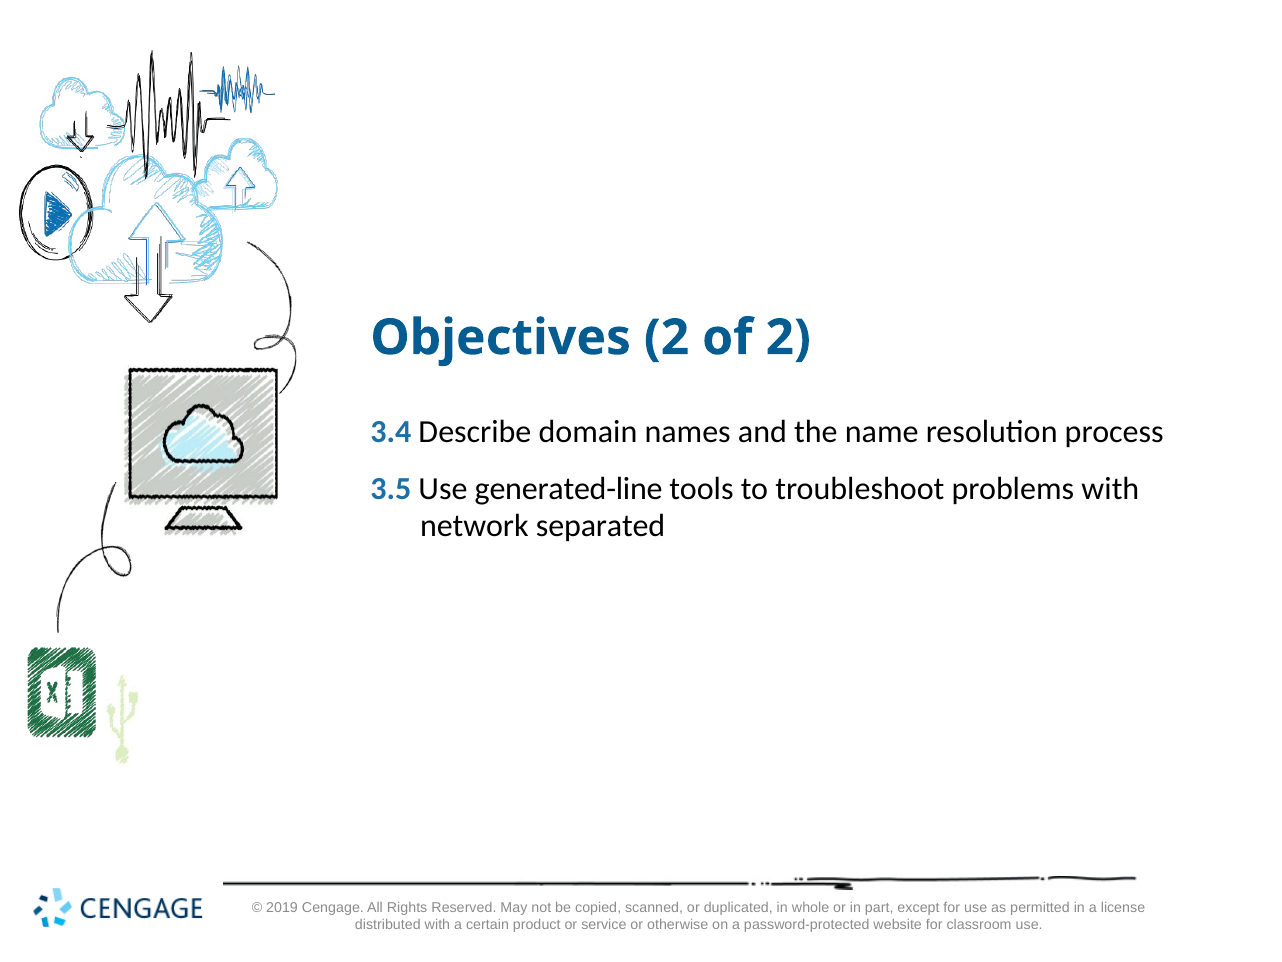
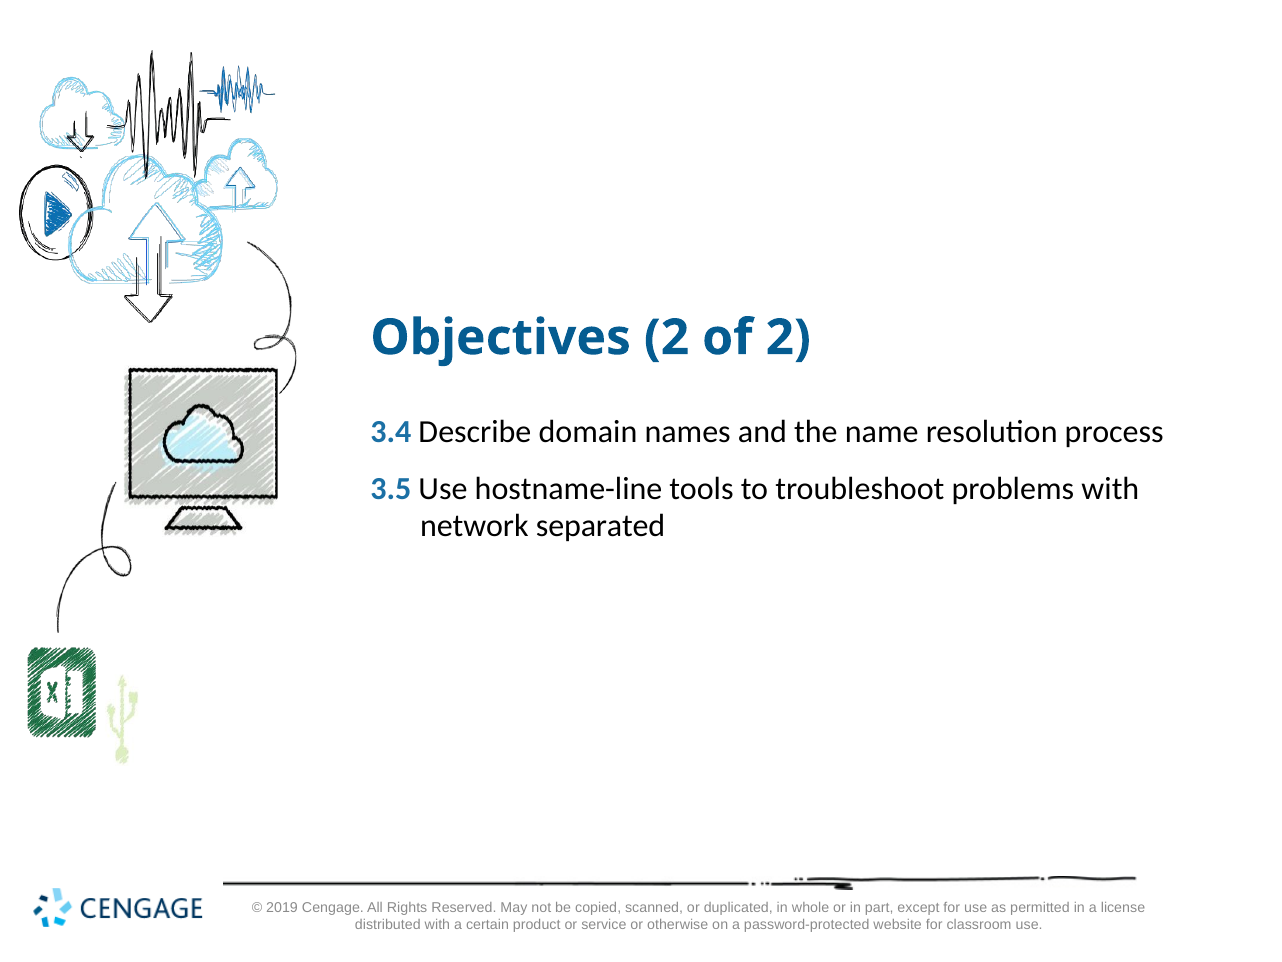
generated-line: generated-line -> hostname-line (569, 489)
